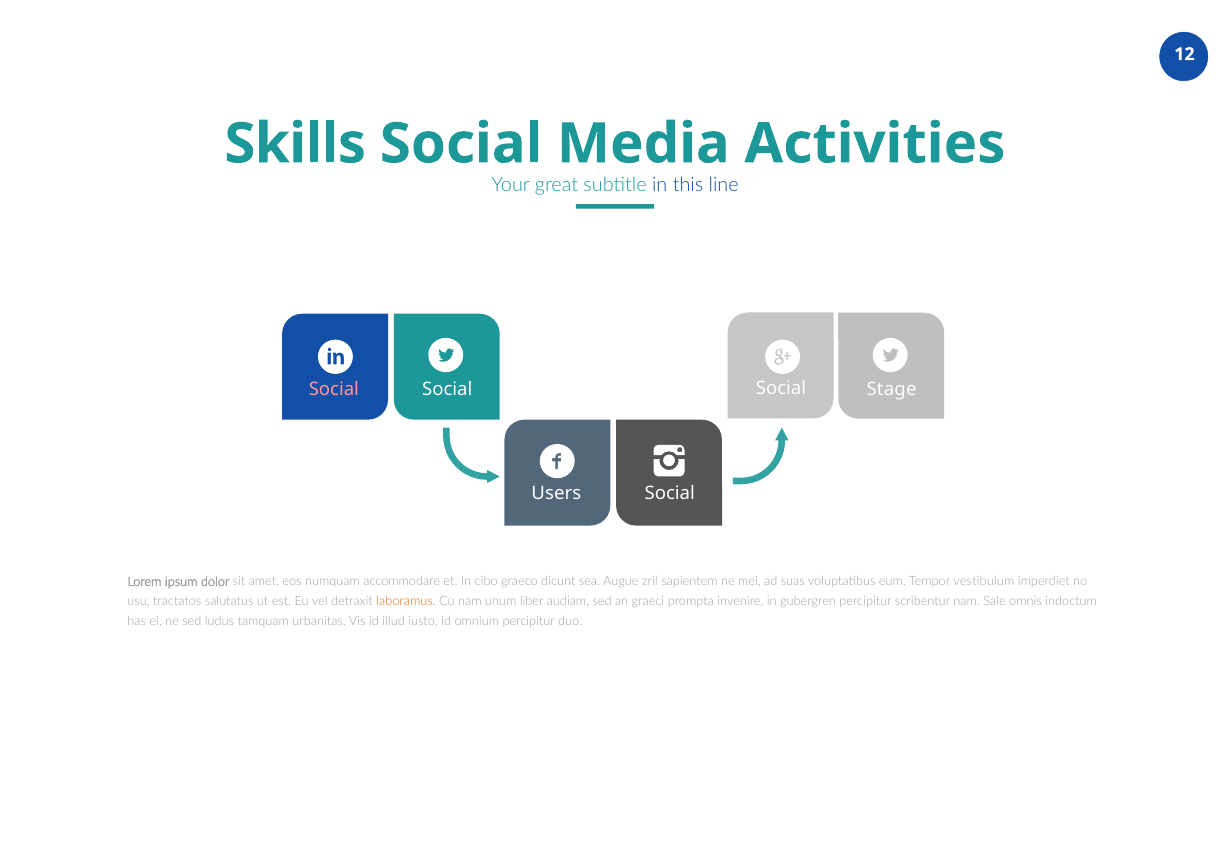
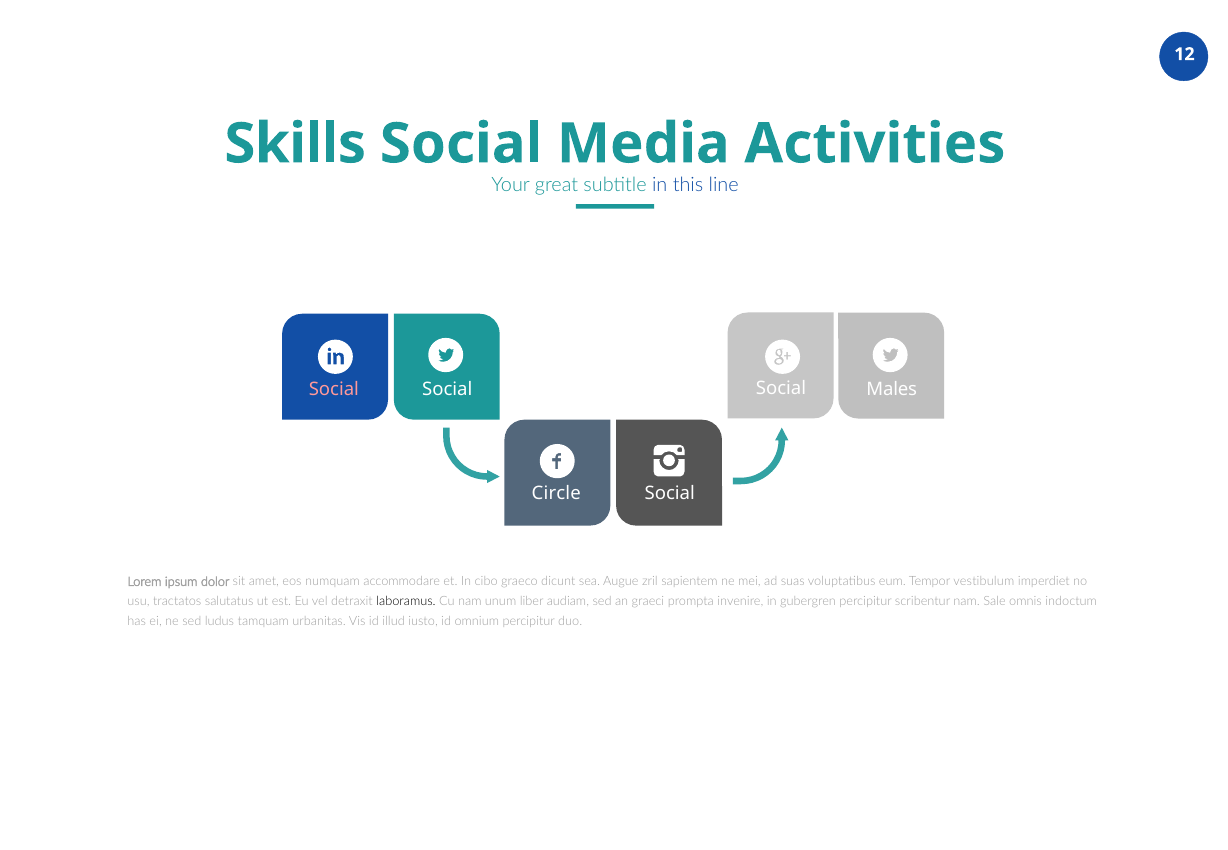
Stage: Stage -> Males (892, 389)
Users: Users -> Circle (556, 493)
laboramus colour: orange -> black (406, 602)
